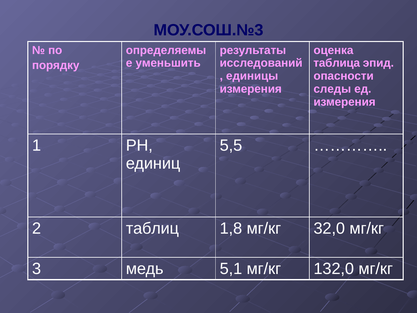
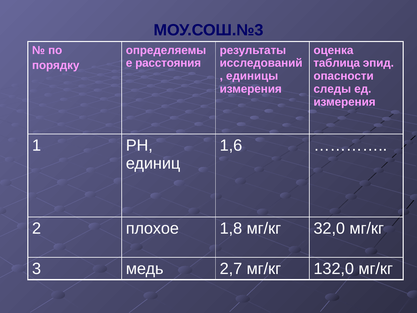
уменьшить: уменьшить -> расстояния (168, 63)
5,5: 5,5 -> 1,6 (231, 145)
таблиц: таблиц -> плохое (152, 228)
5,1: 5,1 -> 2,7 (231, 269)
